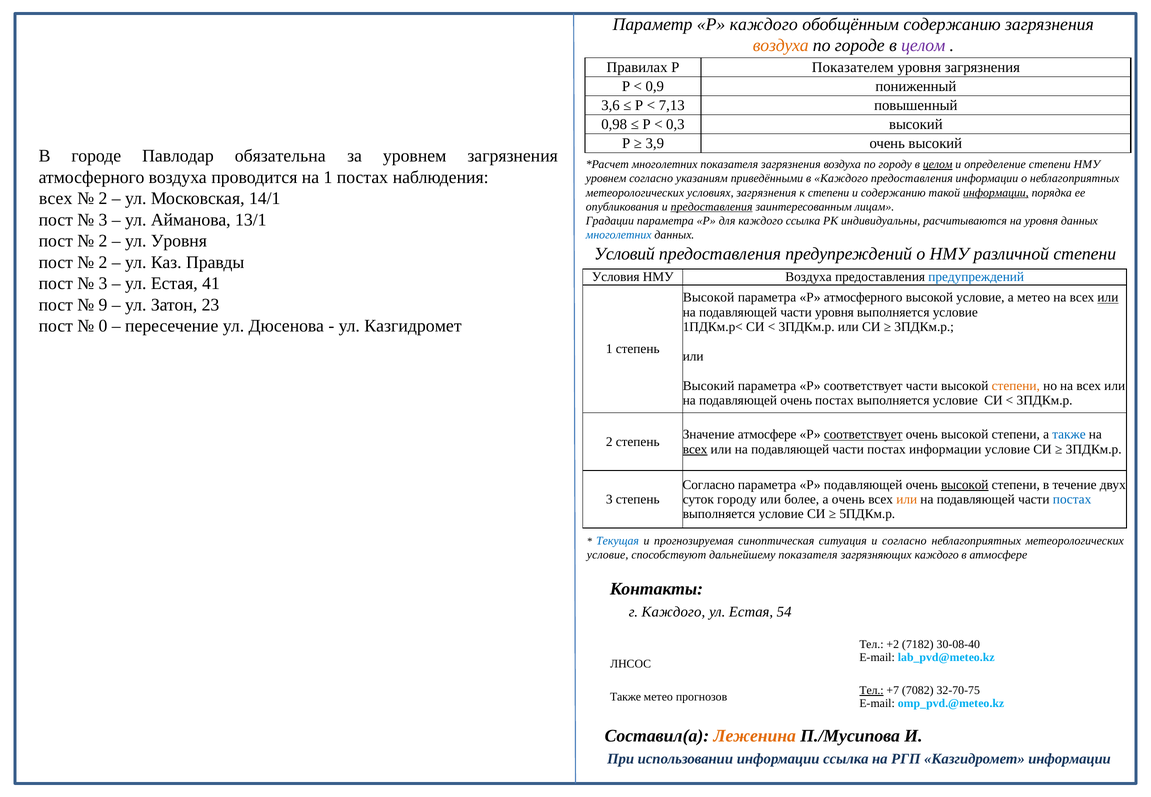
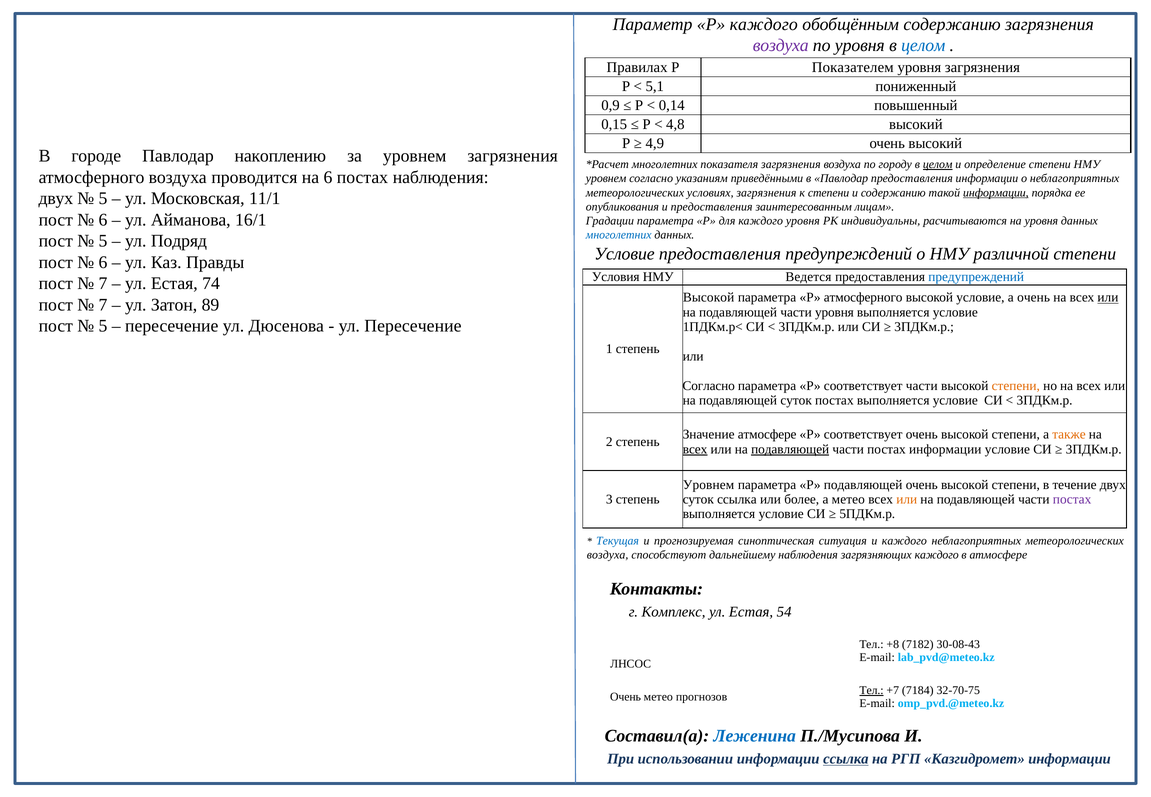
воздуха colour: orange -> purple (781, 45)
по городе: городе -> уровня (860, 45)
целом colour: purple -> blue (923, 45)
0,9: 0,9 -> 5,1 (655, 86)
3,6: 3,6 -> 0,9 (611, 105)
7,13: 7,13 -> 0,14 (672, 105)
0,98: 0,98 -> 0,15 (614, 124)
0,3: 0,3 -> 4,8 (675, 124)
3,9: 3,9 -> 4,9 (655, 143)
обязательна: обязательна -> накоплению (280, 156)
на 1: 1 -> 6 (328, 177)
в Каждого: Каждого -> Павлодар (841, 178)
всех: всех -> двух (56, 199)
2: 2 -> 5 (103, 199)
14/1: 14/1 -> 11/1 (265, 199)
предоставления underline: present -> none (712, 207)
3: 3 -> 6 (103, 220)
13/1: 13/1 -> 16/1 (251, 220)
каждого ссылка: ссылка -> уровня (803, 221)
2: 2 -> 5 (103, 241)
ул Уровня: Уровня -> Подряд (179, 241)
Условий: Условий -> Условие (624, 254)
2: 2 -> 6 (103, 262)
НМУ Воздуха: Воздуха -> Ведется (808, 277)
3: 3 -> 7 (103, 284)
41: 41 -> 74 (211, 284)
а метео: метео -> очень (1034, 297)
9: 9 -> 7 (103, 305)
23: 23 -> 89 (210, 305)
0: 0 -> 5 (103, 326)
ул Казгидромет: Казгидромет -> Пересечение (413, 326)
Высокий: Высокий -> Согласно (709, 386)
на подавляющей очень: очень -> суток (796, 401)
соответствует underline: present -> none (863, 434)
также colour: blue -> orange (1069, 434)
подавляющей underline: none -> present (790, 449)
Согласно: Согласно -> Уровнем (709, 485)
высокой underline: present -> none (965, 485)
суток городу: городу -> ссылка (737, 499)
а очень: очень -> метео (848, 499)
постах colour: blue -> purple (1072, 499)
и согласно: согласно -> каждого (904, 541)
условие: условие -> воздуха (608, 555)
дальнейшему показателя: показателя -> наблюдения (808, 555)
г Каждого: Каждого -> Комплекс (674, 612)
+2: +2 -> +8 (893, 644)
30-08-40: 30-08-40 -> 30-08-43 (958, 644)
7082: 7082 -> 7184 (918, 690)
Также: Также -> Очень (626, 697)
Леженина colour: orange -> blue (755, 736)
ссылка underline: none -> present (846, 759)
